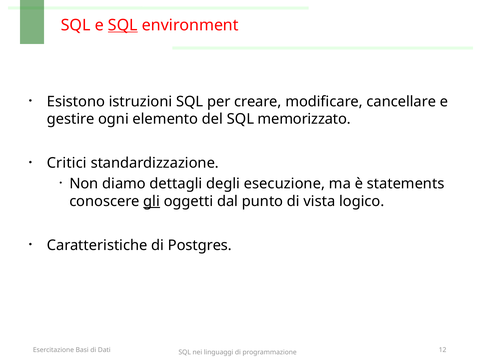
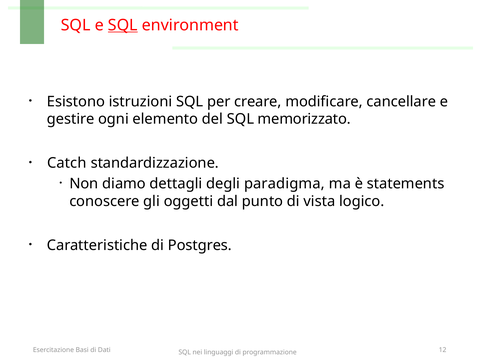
Critici: Critici -> Catch (67, 163)
esecuzione: esecuzione -> paradigma (284, 184)
gli underline: present -> none (152, 202)
